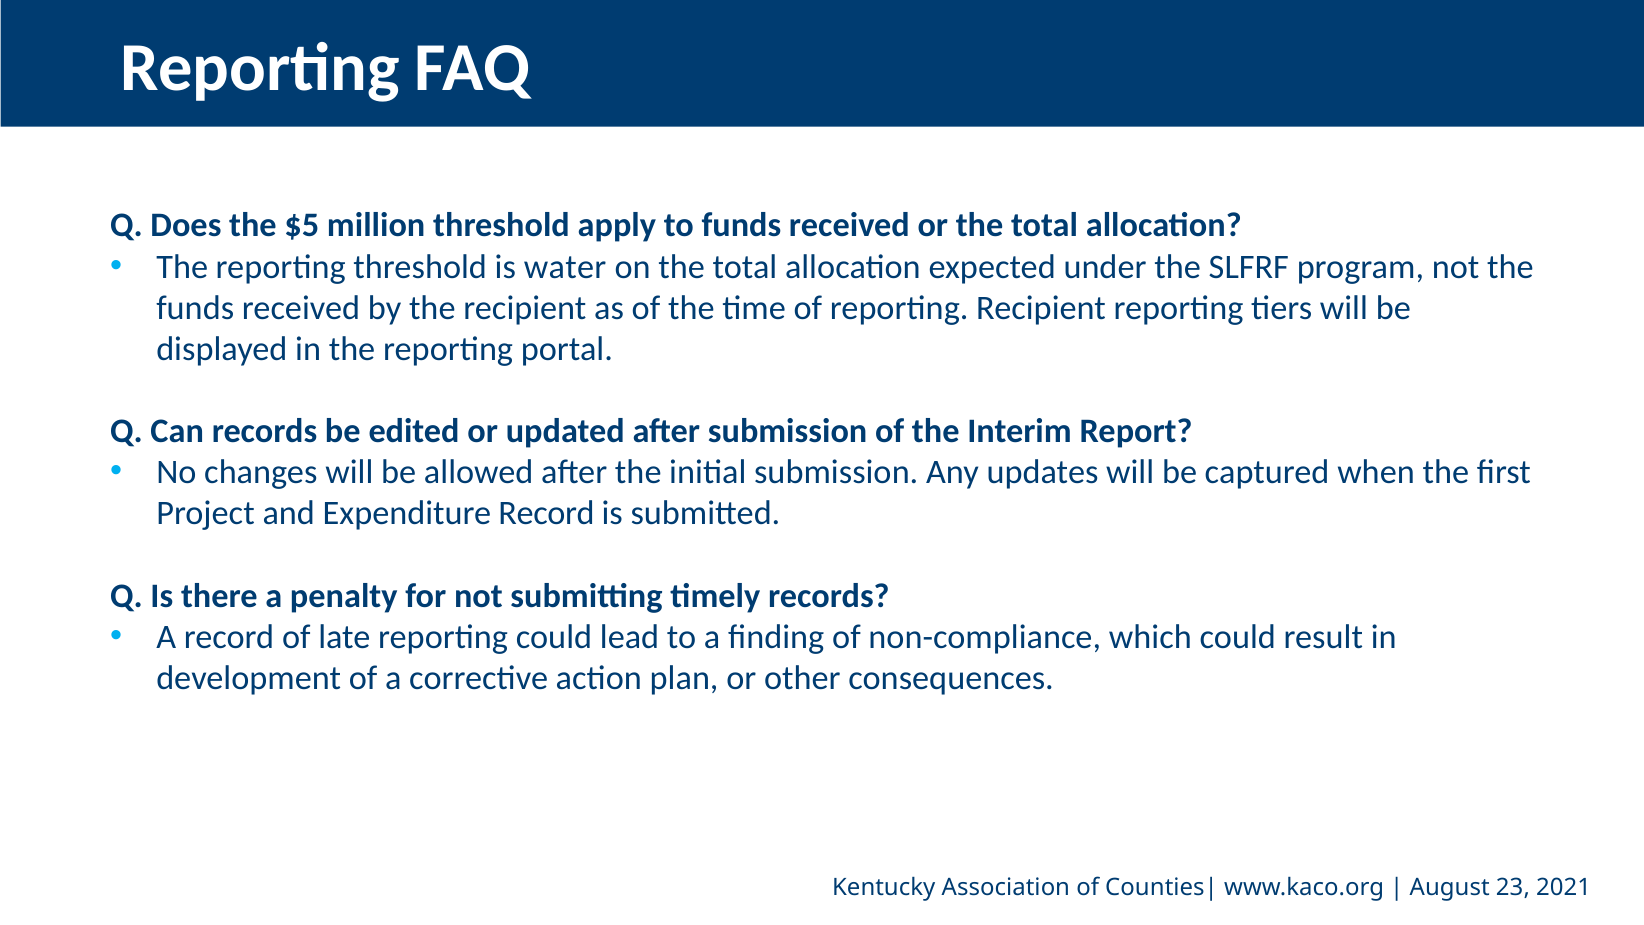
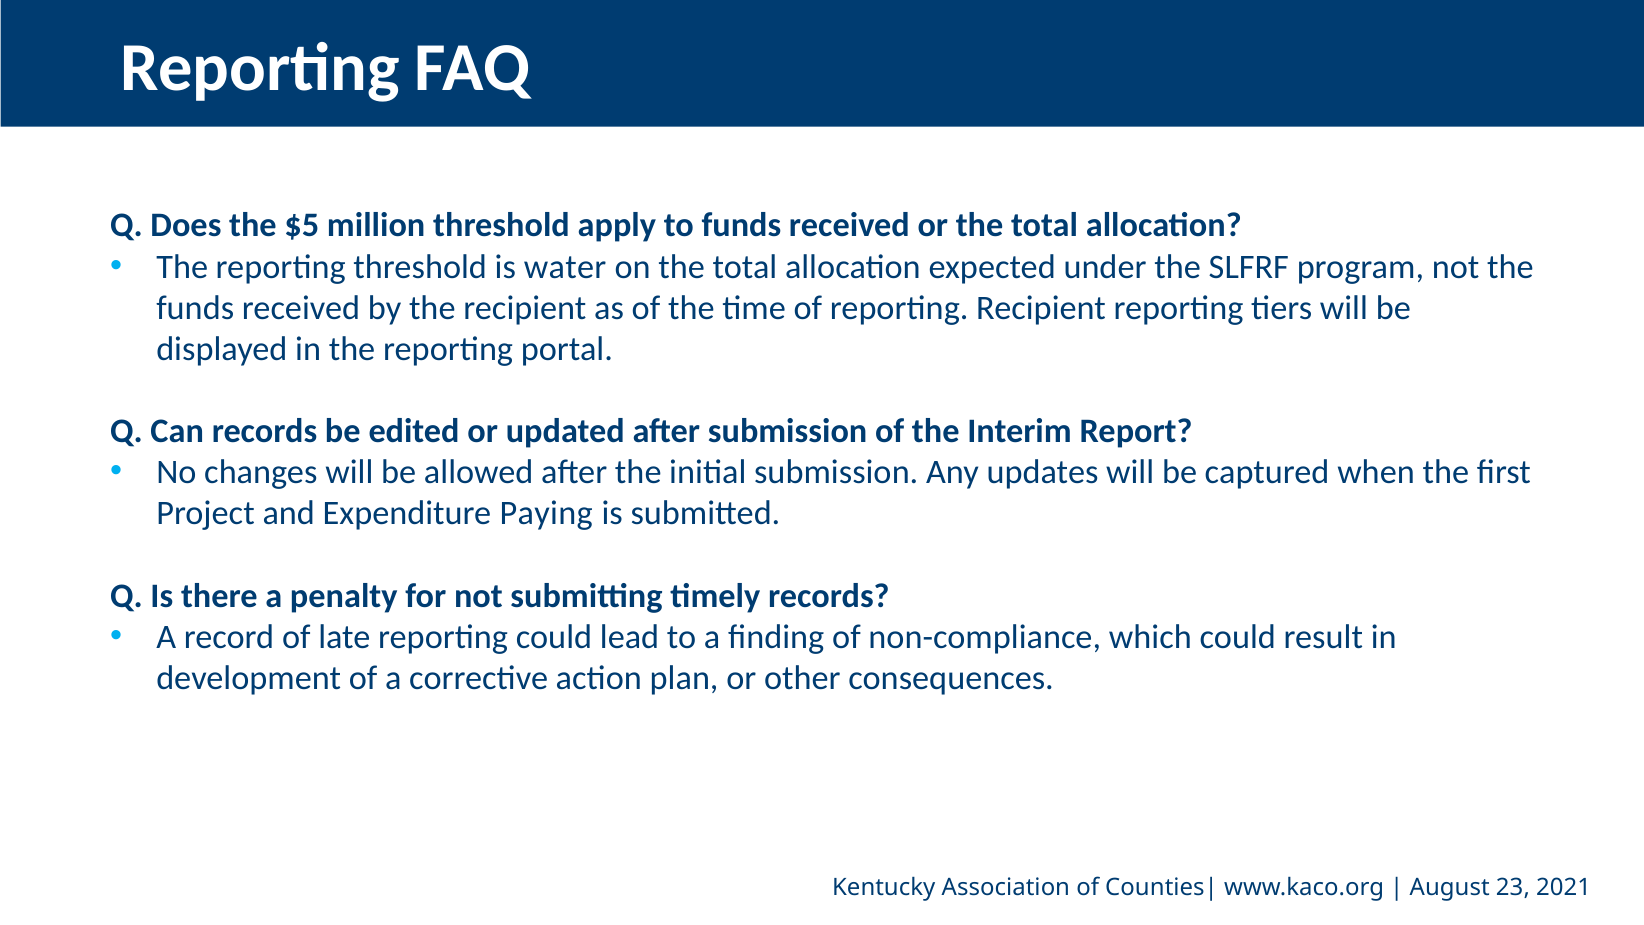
Expenditure Record: Record -> Paying (546, 513)
